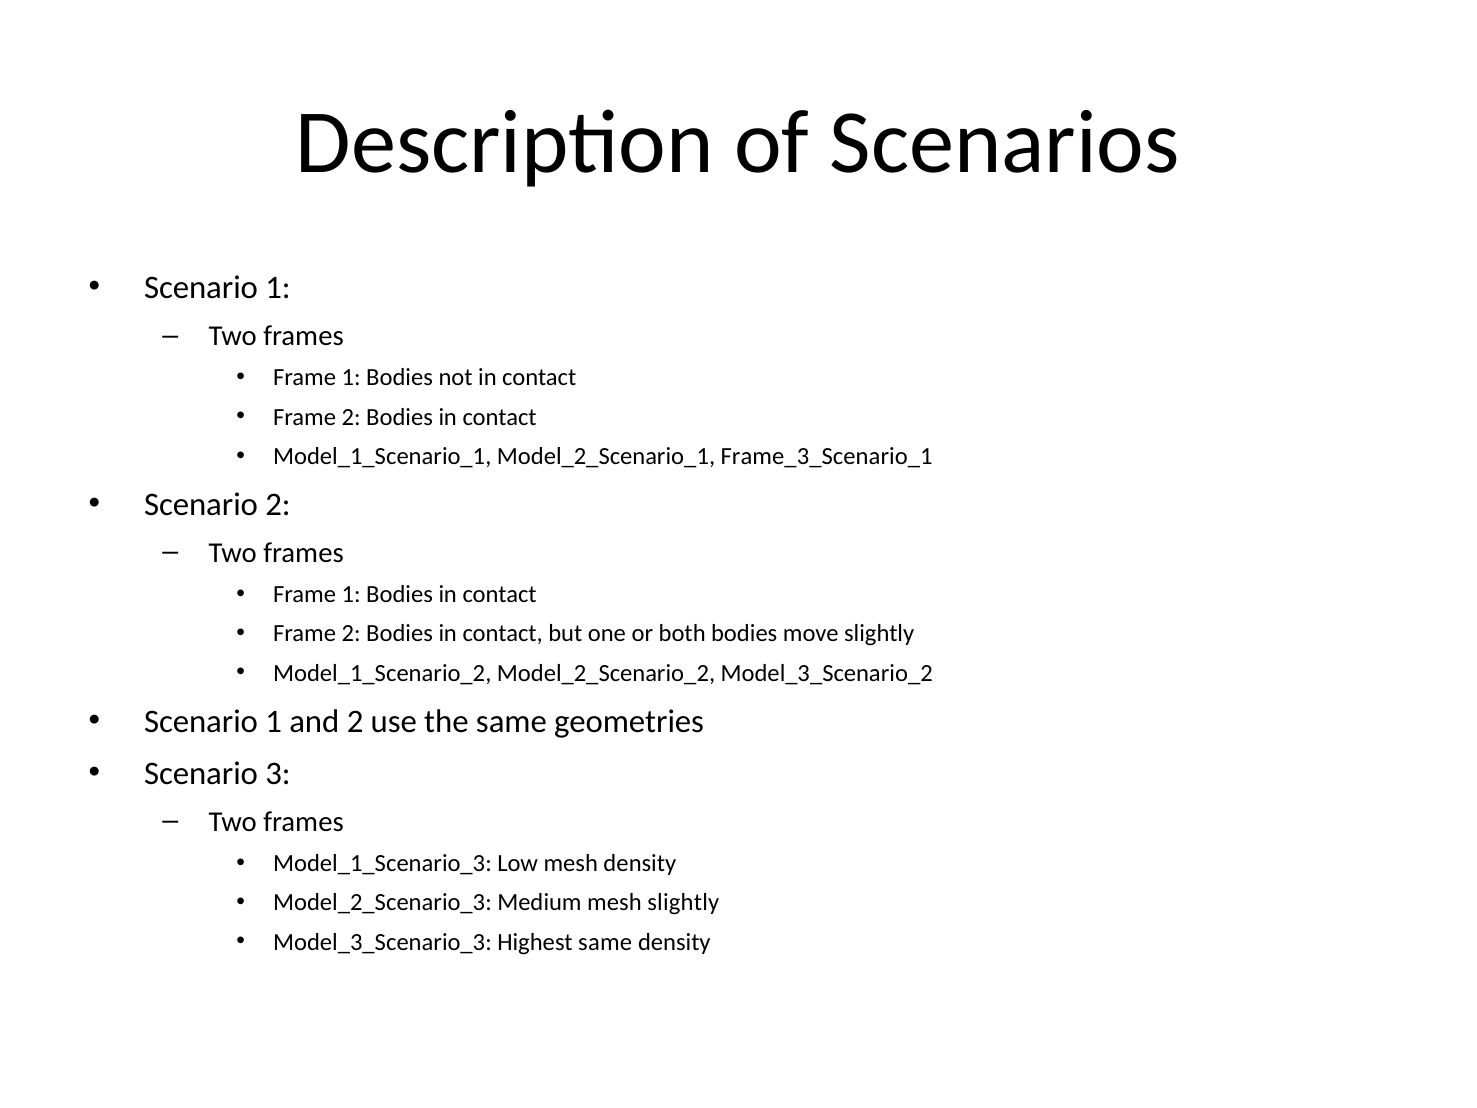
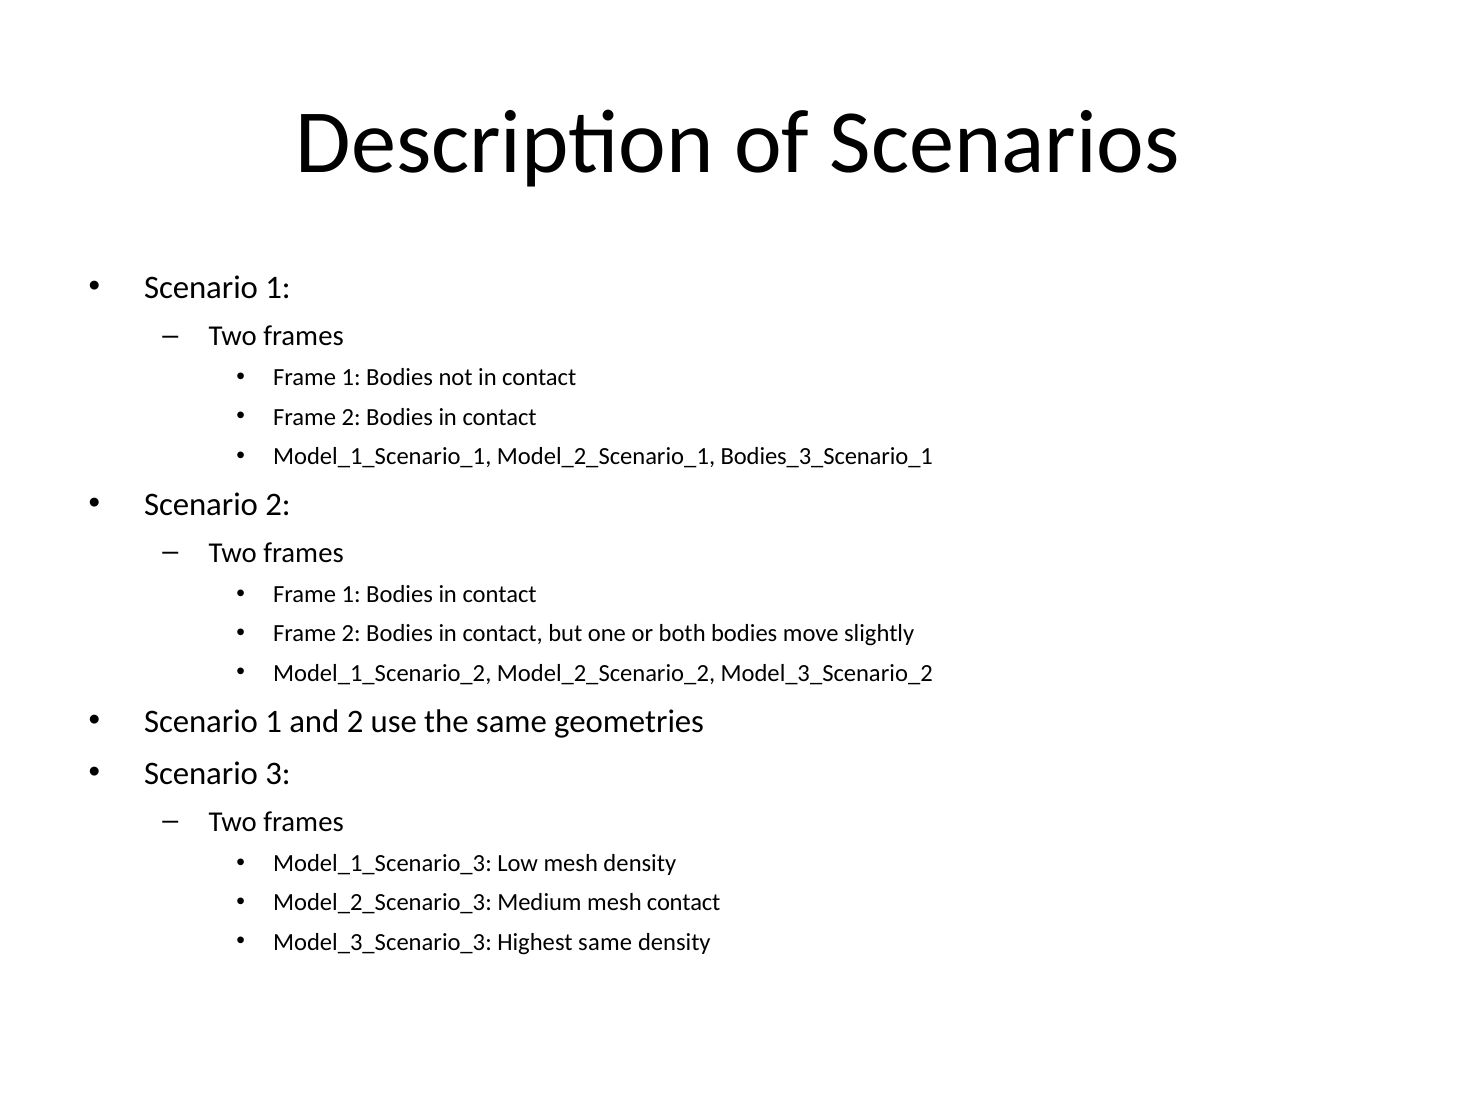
Frame_3_Scenario_1: Frame_3_Scenario_1 -> Bodies_3_Scenario_1 (827, 456)
mesh slightly: slightly -> contact (684, 903)
